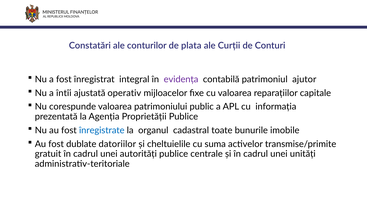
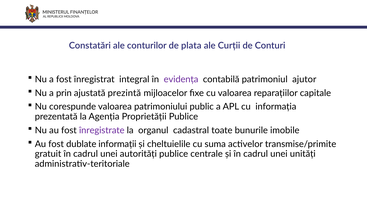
întîi: întîi -> prin (64, 93)
operativ: operativ -> prezintă (124, 93)
înregistrate colour: blue -> purple (102, 131)
datoriilor: datoriilor -> informații (117, 144)
